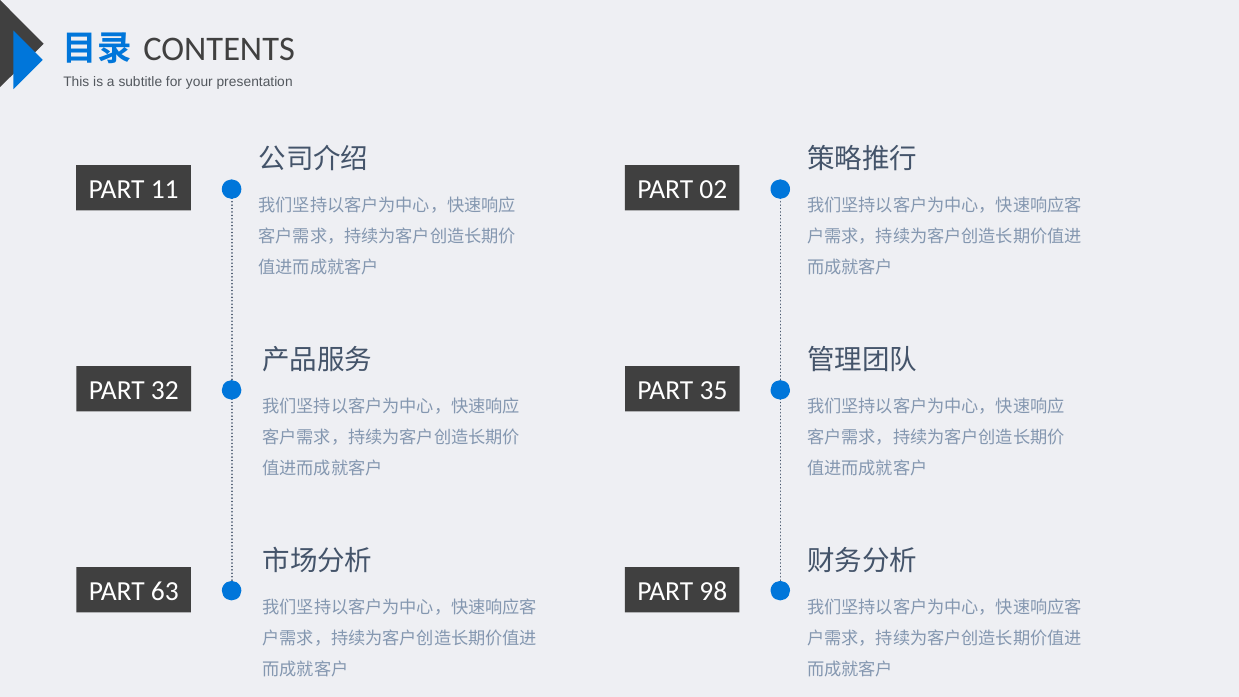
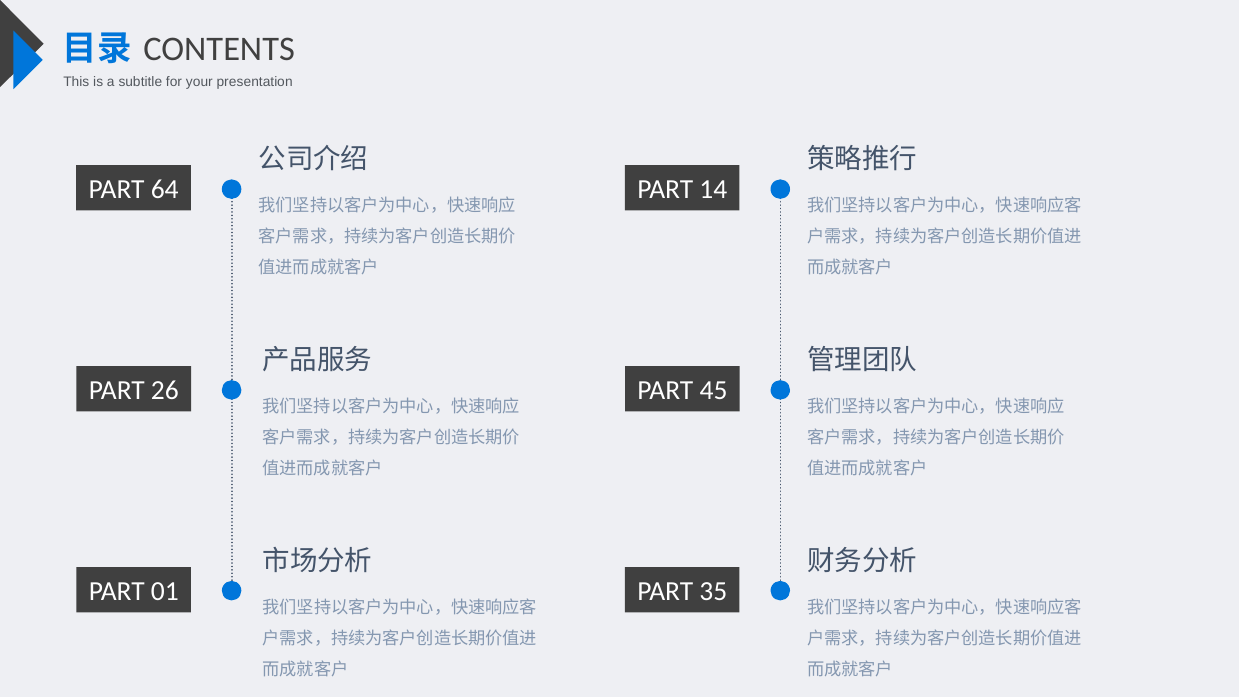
11: 11 -> 64 (165, 190)
02: 02 -> 14 (713, 190)
32: 32 -> 26 (165, 391)
35: 35 -> 45 (713, 391)
63: 63 -> 01 (165, 591)
98: 98 -> 35 (713, 591)
